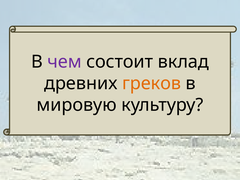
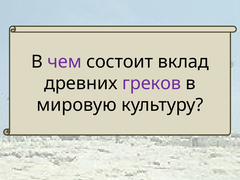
греков colour: orange -> purple (152, 83)
